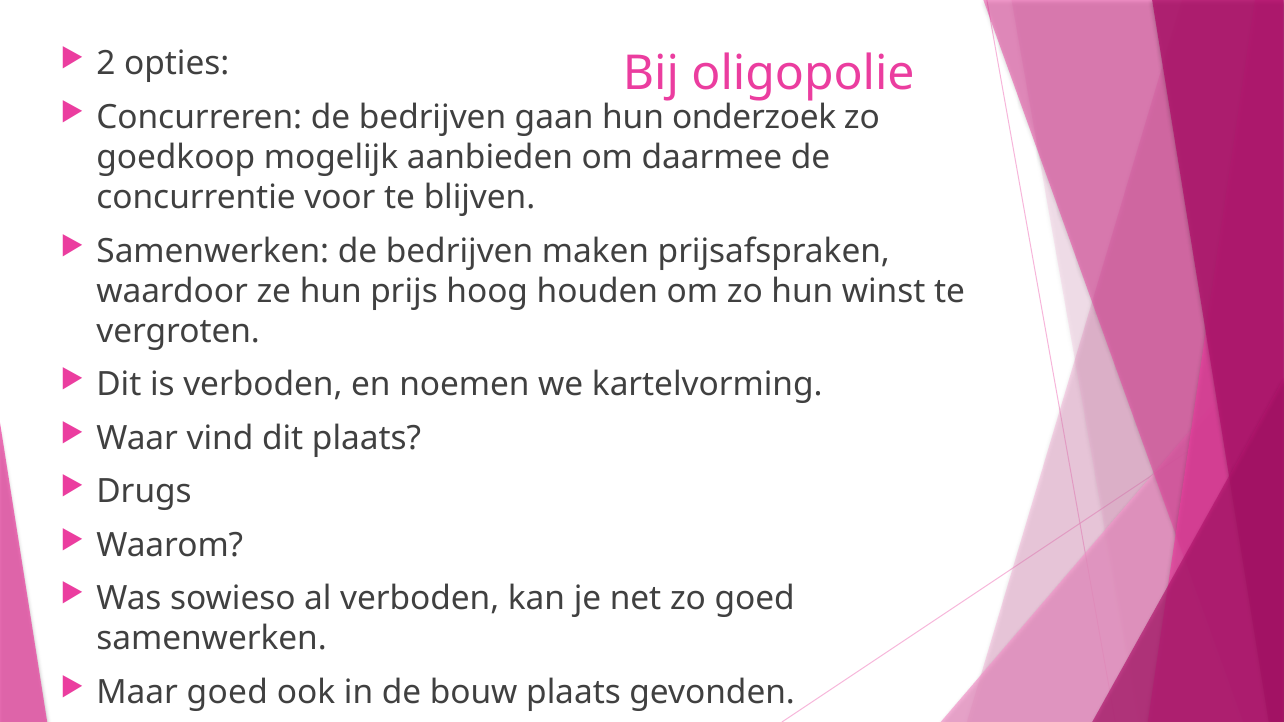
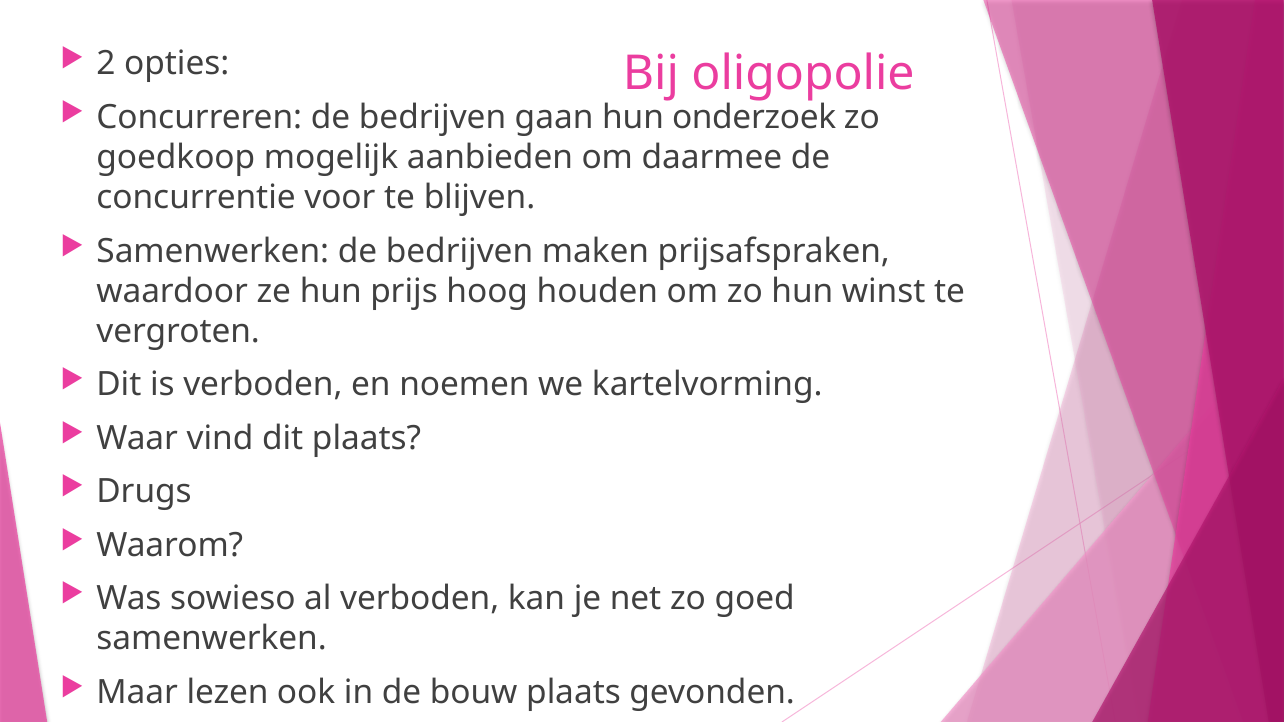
Maar goed: goed -> lezen (228, 692)
